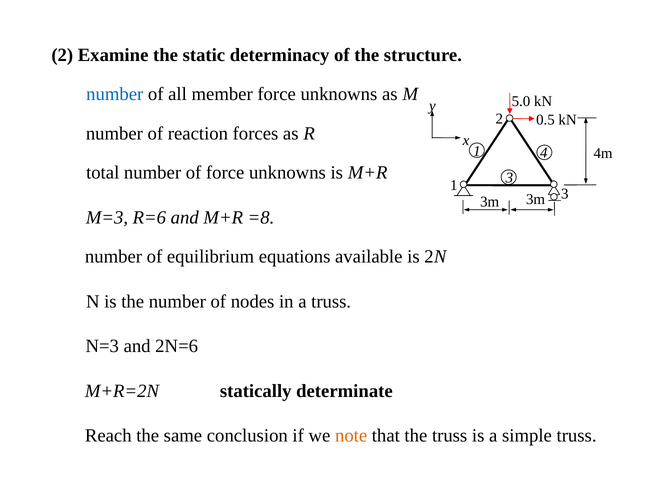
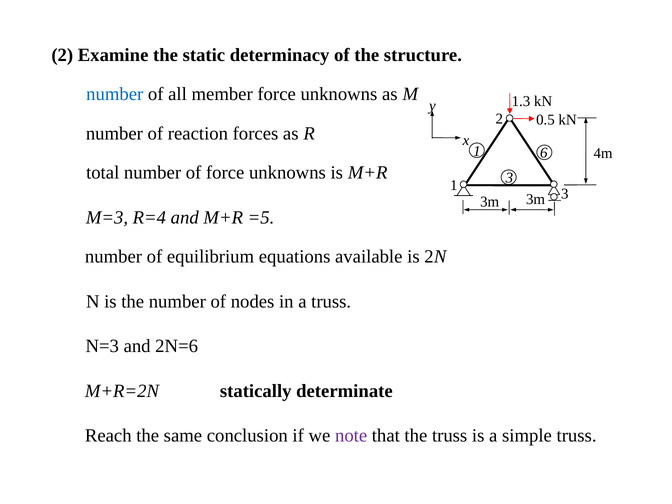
5.0: 5.0 -> 1.3 (521, 101)
4: 4 -> 6 (544, 153)
R=6: R=6 -> R=4 (149, 217)
=8: =8 -> =5 (261, 217)
note colour: orange -> purple (351, 436)
